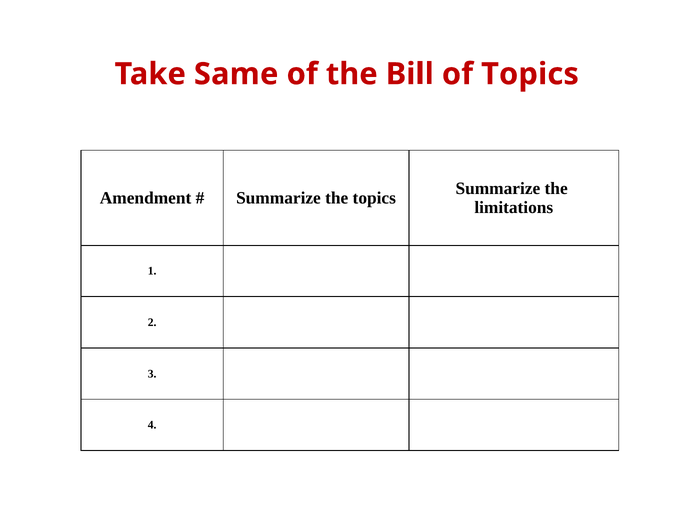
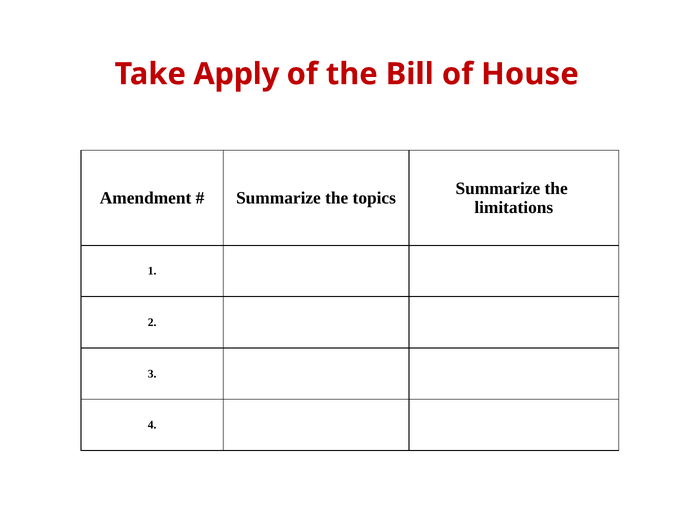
Same: Same -> Apply (236, 74)
of Topics: Topics -> House (530, 74)
